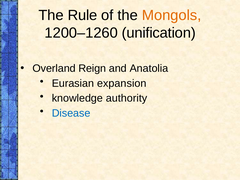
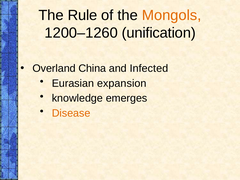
Reign: Reign -> China (92, 68)
Anatolia: Anatolia -> Infected (149, 68)
authority: authority -> emerges (127, 98)
Disease colour: blue -> orange (71, 113)
